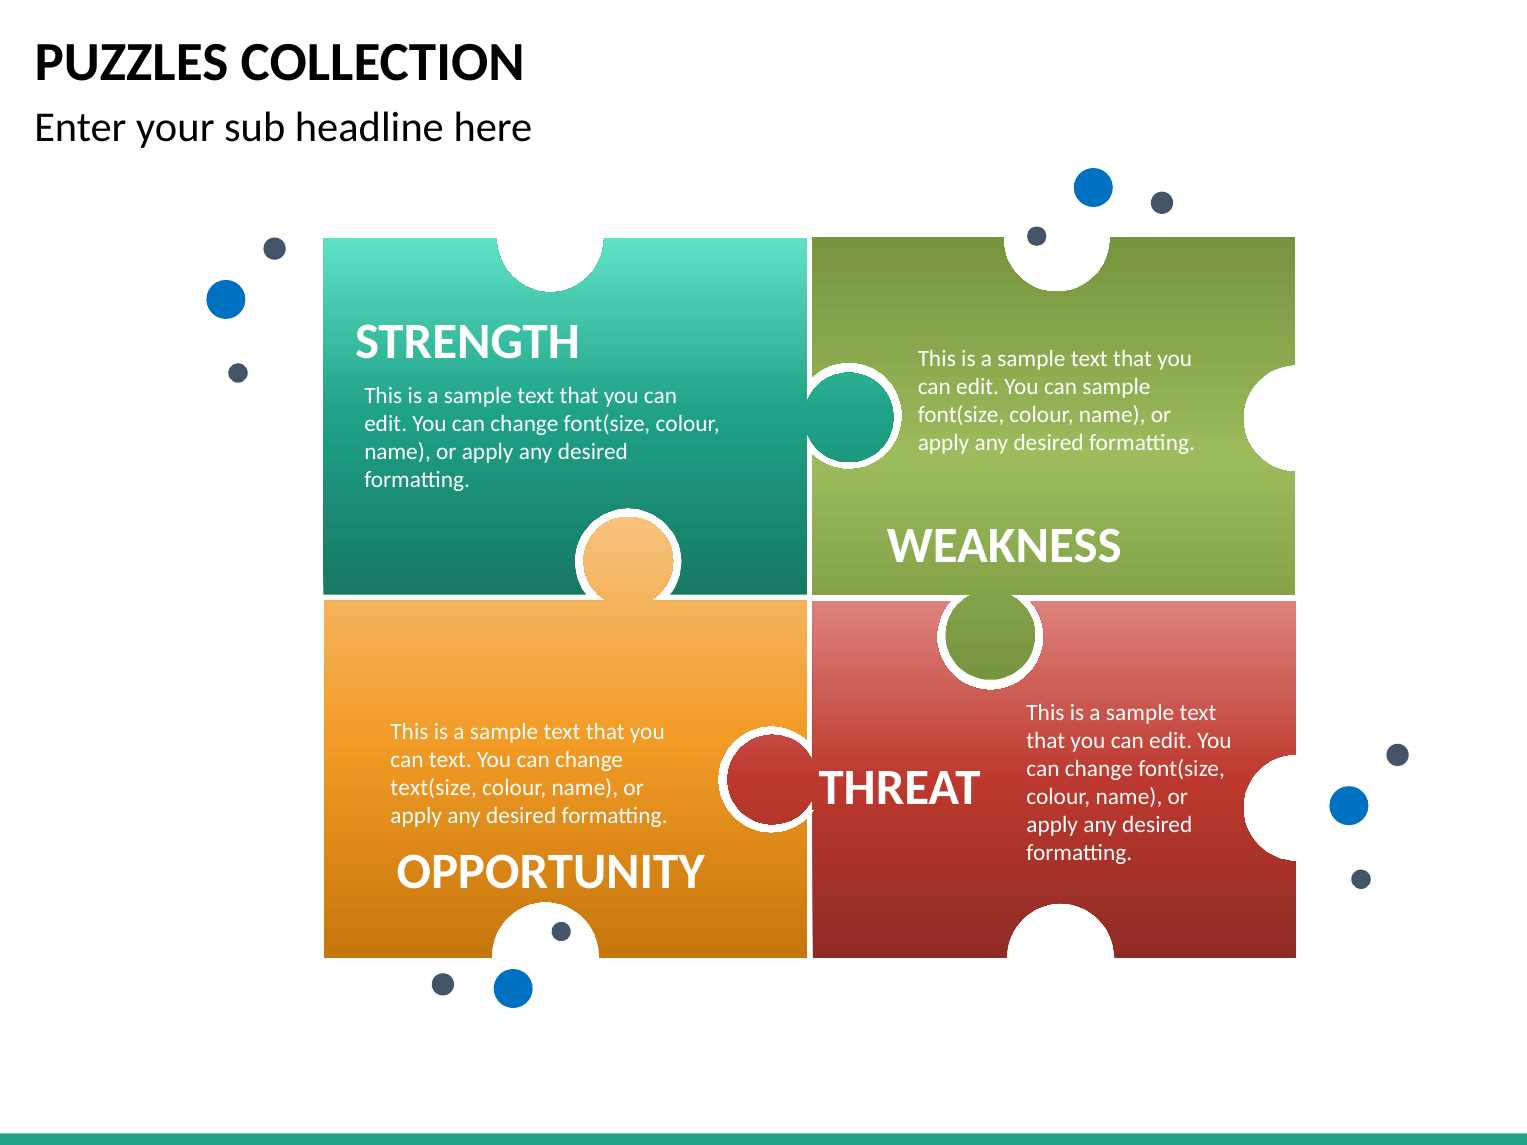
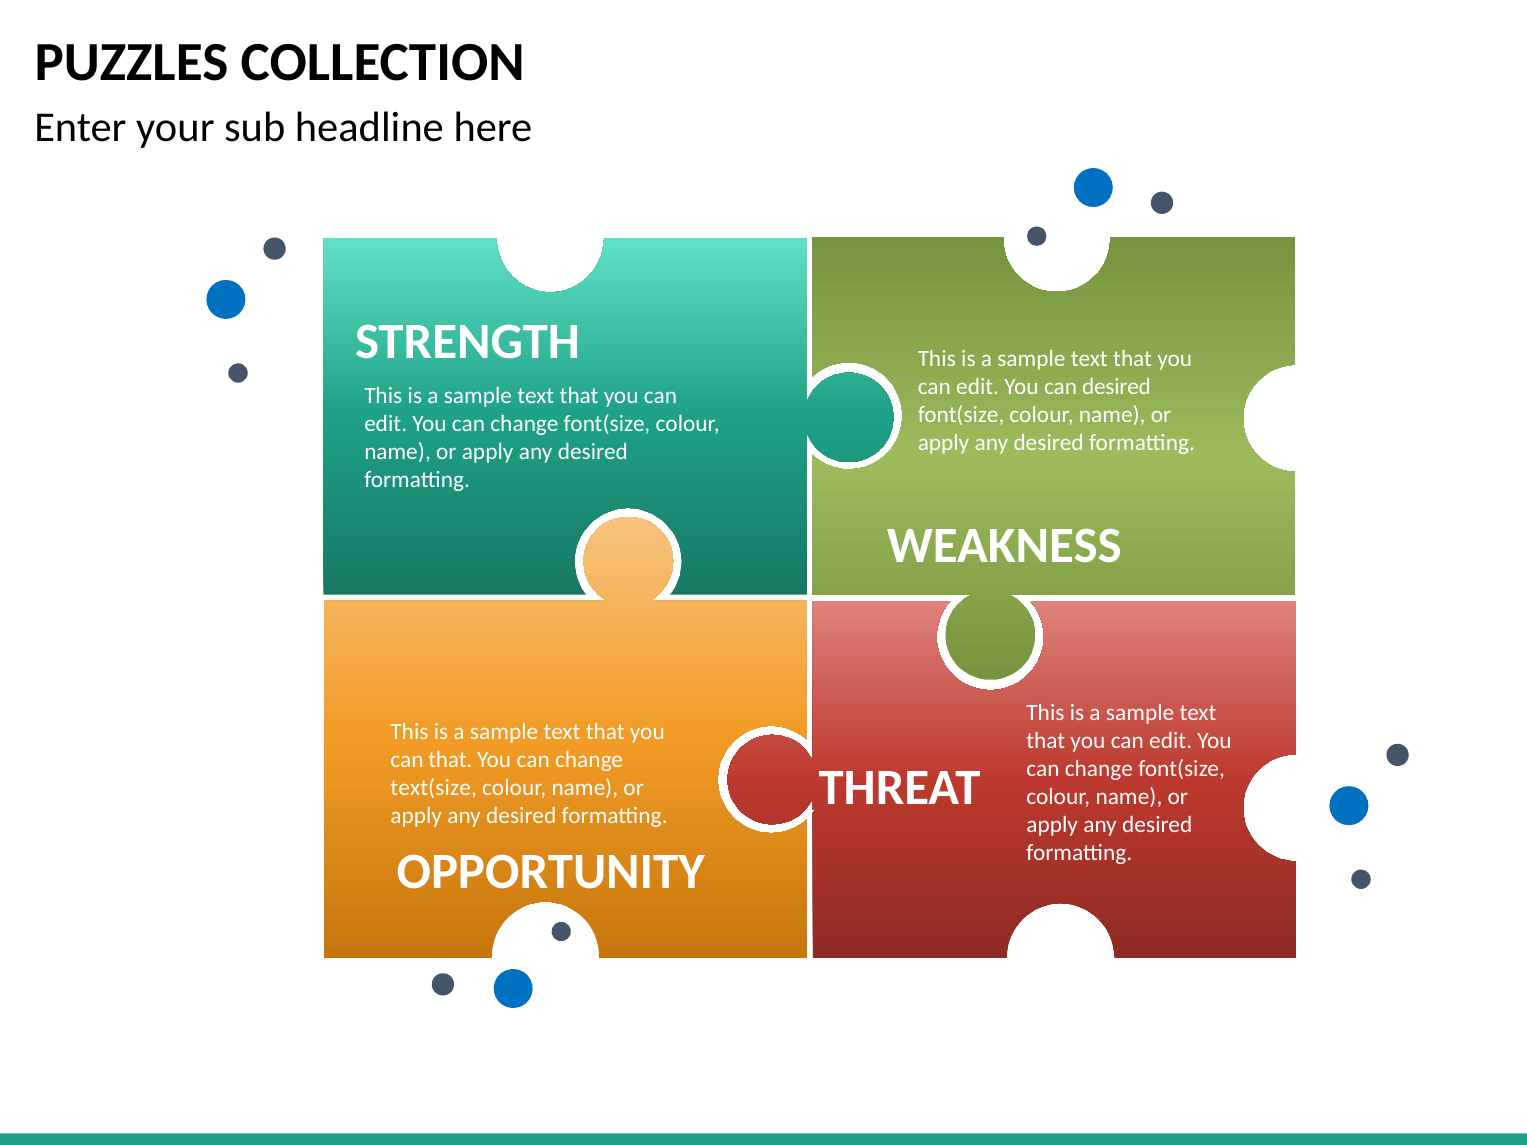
can sample: sample -> desired (1117, 387)
can text: text -> that (450, 760)
